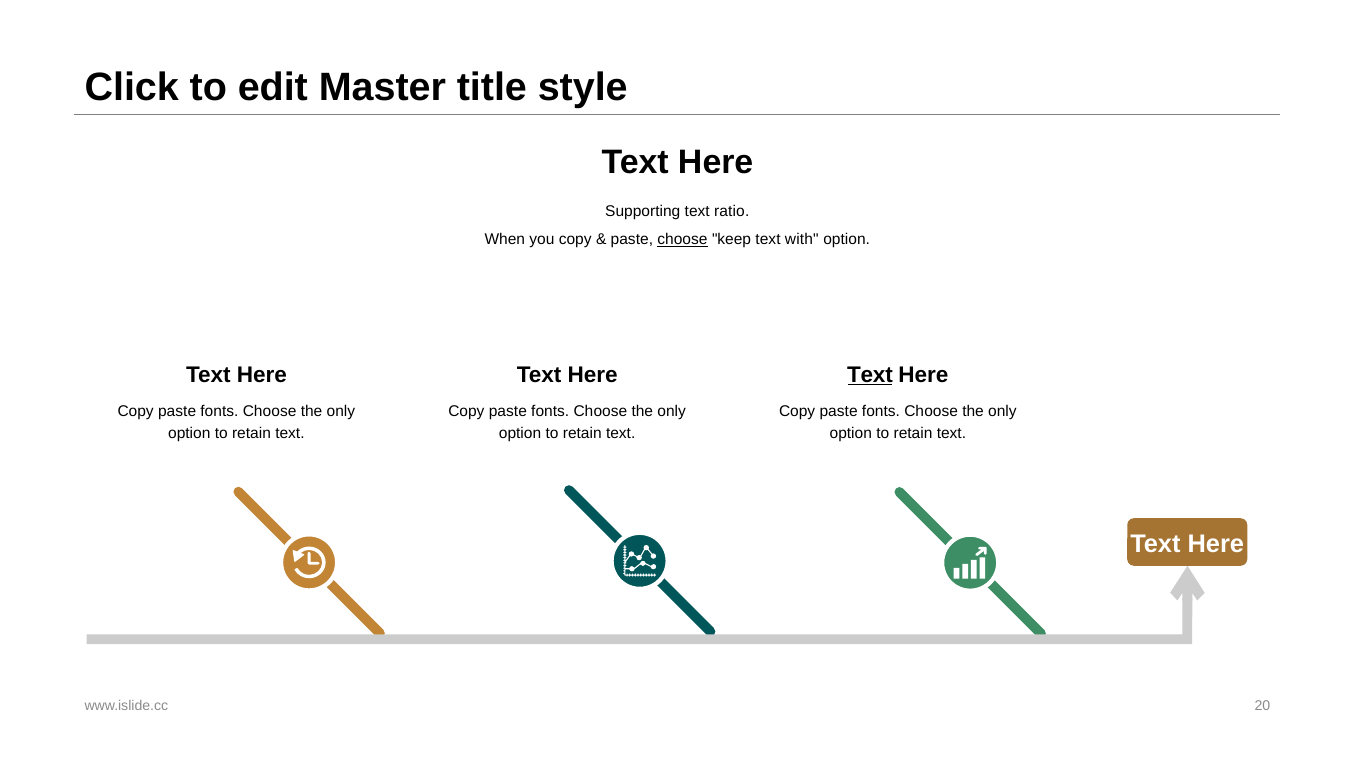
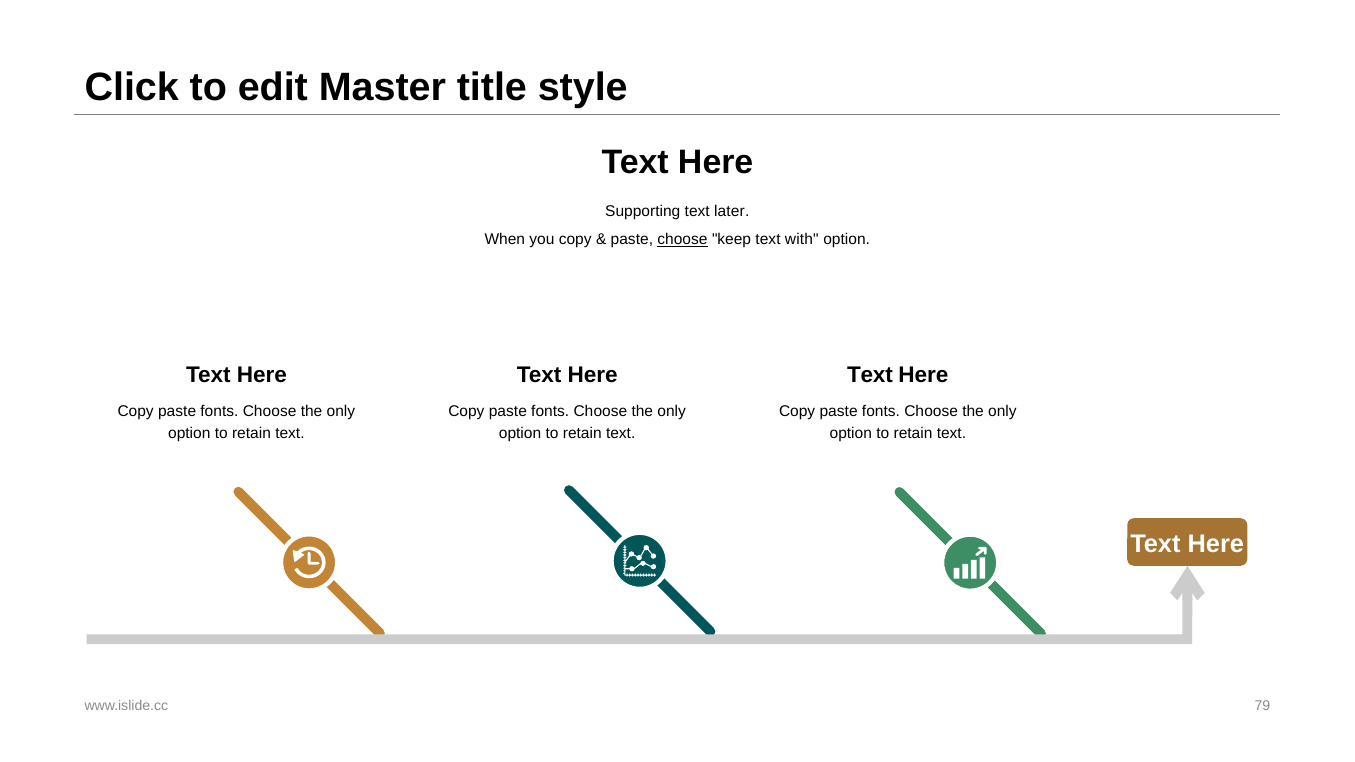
ratio: ratio -> later (732, 212)
Text underline: present -> none (870, 375)
20: 20 -> 79 (1262, 706)
